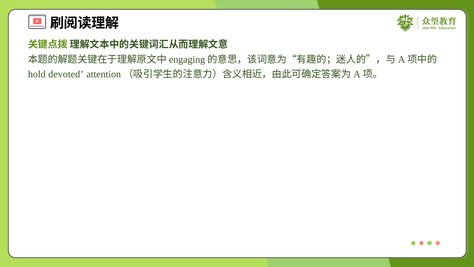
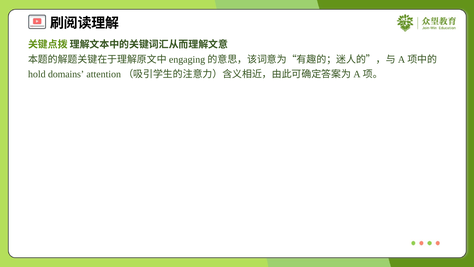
devoted: devoted -> domains (66, 74)
